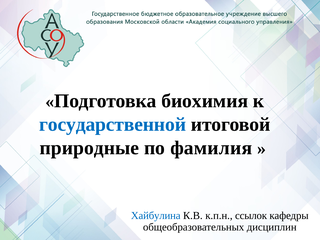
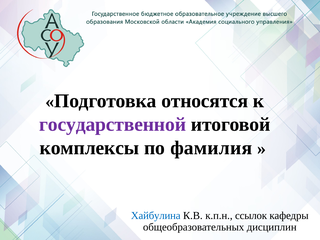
биохимия: биохимия -> относятся (205, 101)
государственной colour: blue -> purple (113, 124)
природные: природные -> комплексы (89, 148)
